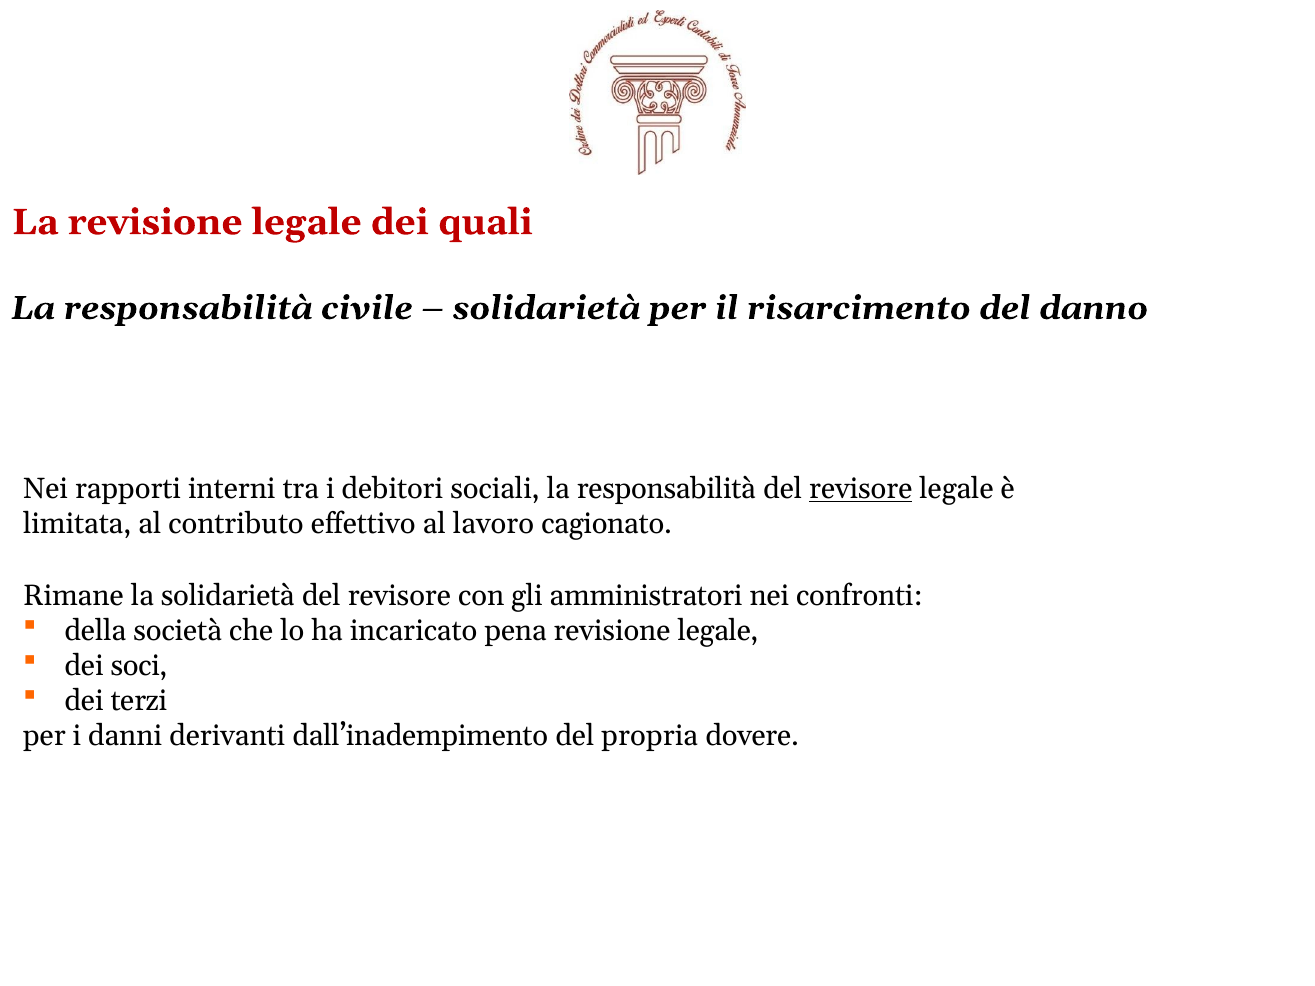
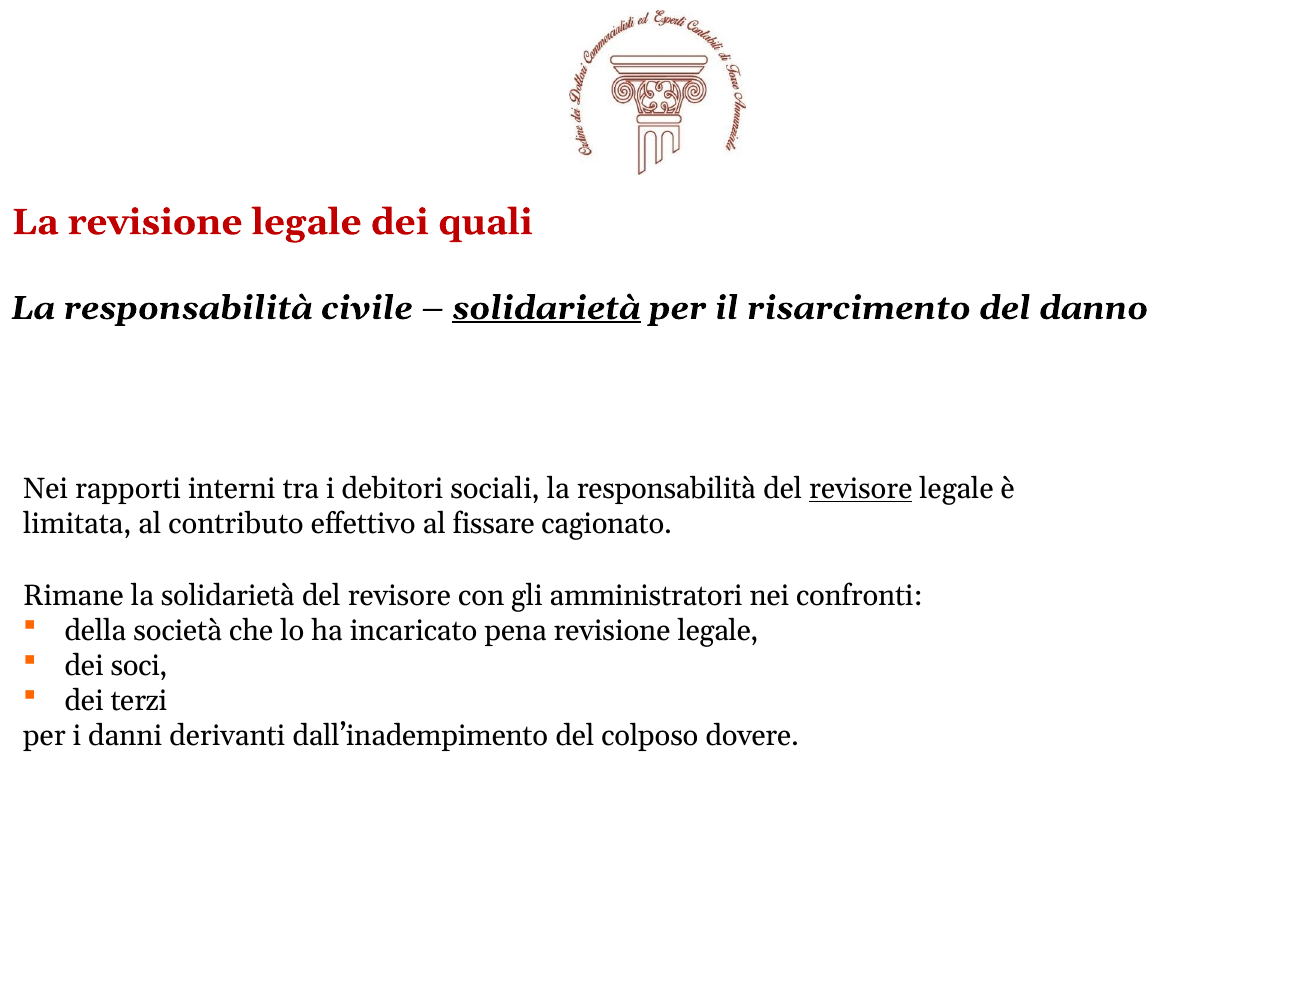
solidarietà underline: none -> present (546, 308)
lavoro: lavoro -> fissare (494, 524)
propria: propria -> colposo (650, 736)
